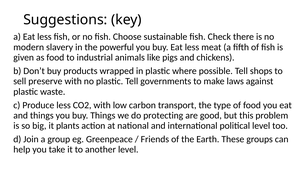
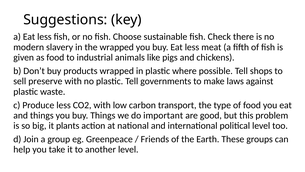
the powerful: powerful -> wrapped (117, 47)
protecting: protecting -> important (163, 115)
